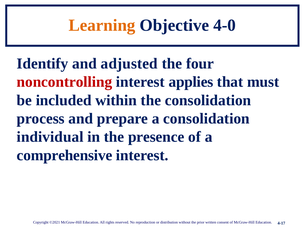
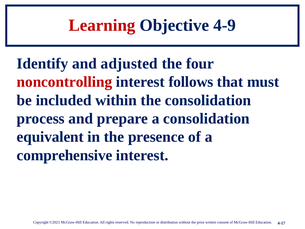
Learning colour: orange -> red (102, 25)
4-0: 4-0 -> 4-9 (225, 25)
applies: applies -> follows (191, 82)
individual: individual -> equivalent (50, 137)
